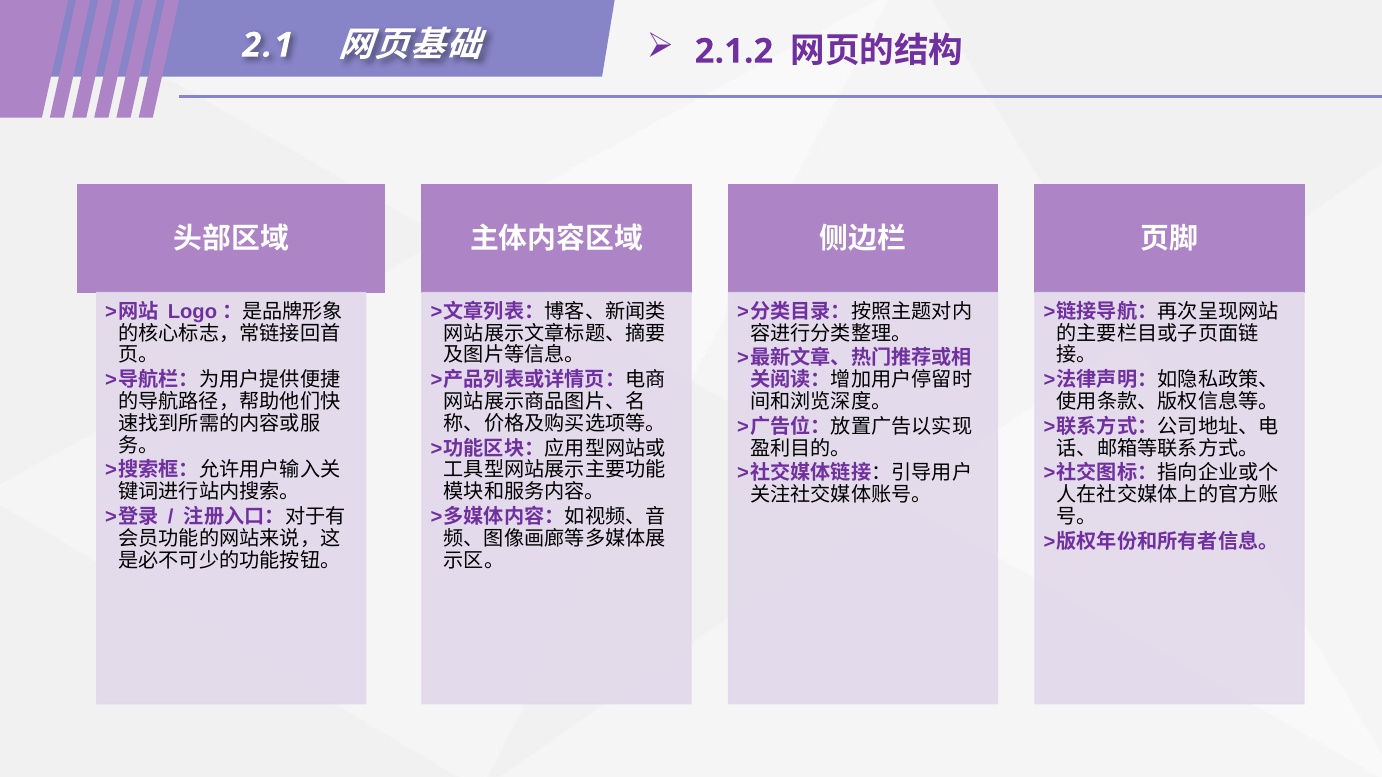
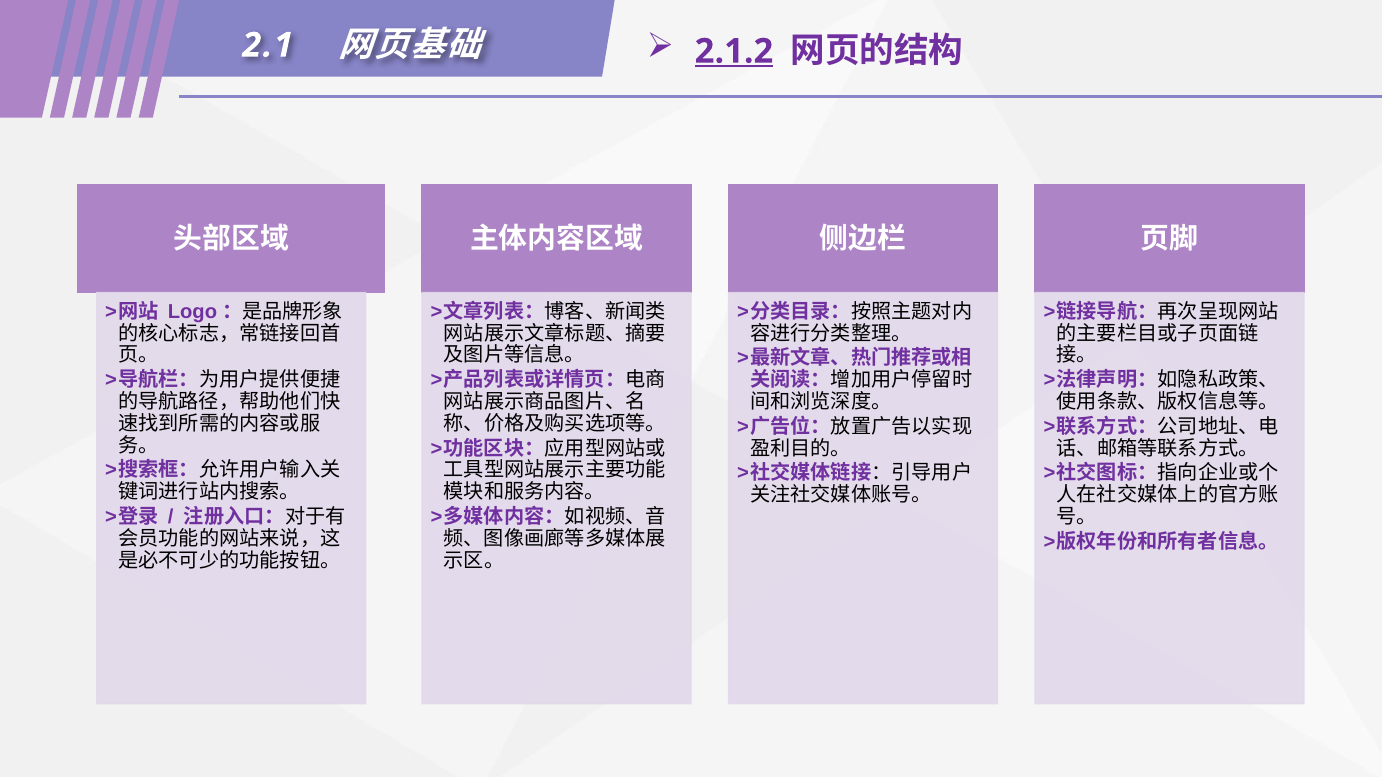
2.1.2 underline: none -> present (734, 51)
